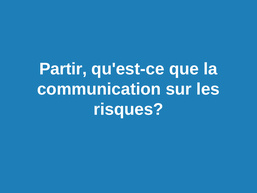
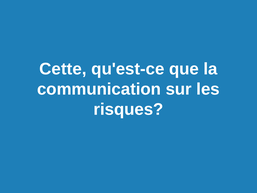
Partir: Partir -> Cette (63, 69)
